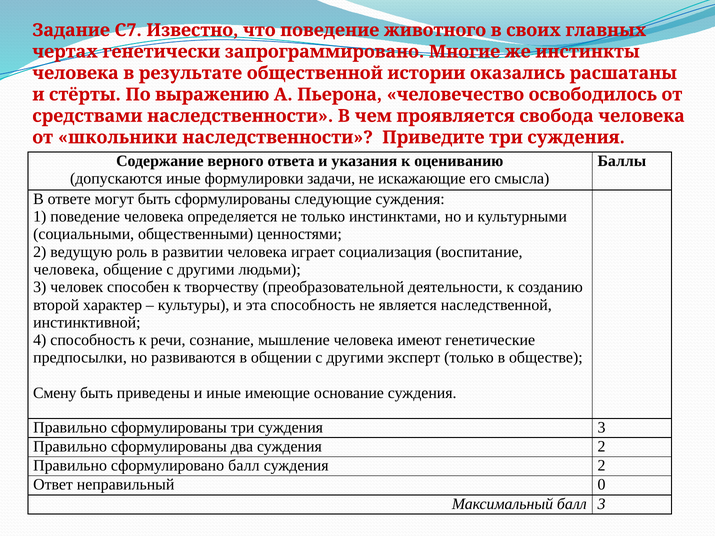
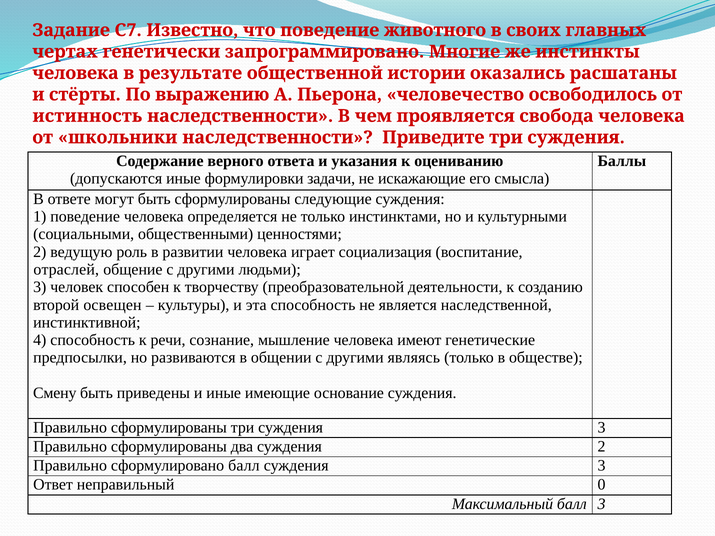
средствами: средствами -> истинность (87, 116)
человека: человека -> отраслей (66, 270)
характер: характер -> освещен (112, 305)
эксперт: эксперт -> являясь (414, 358)
2: 2 -> 3 (602, 466)
